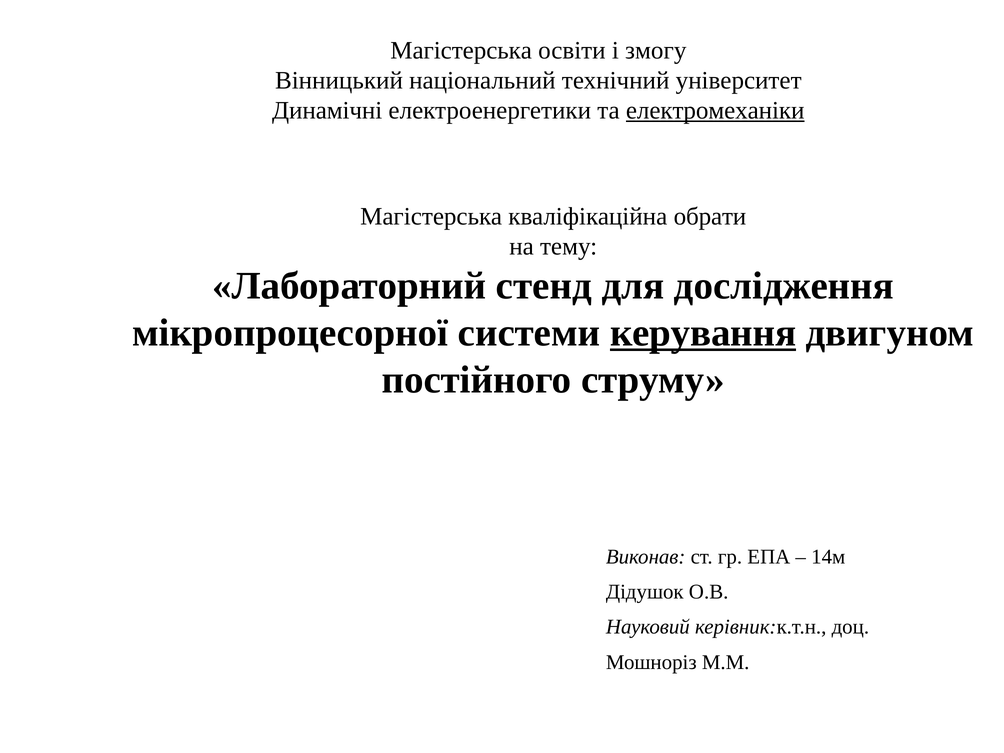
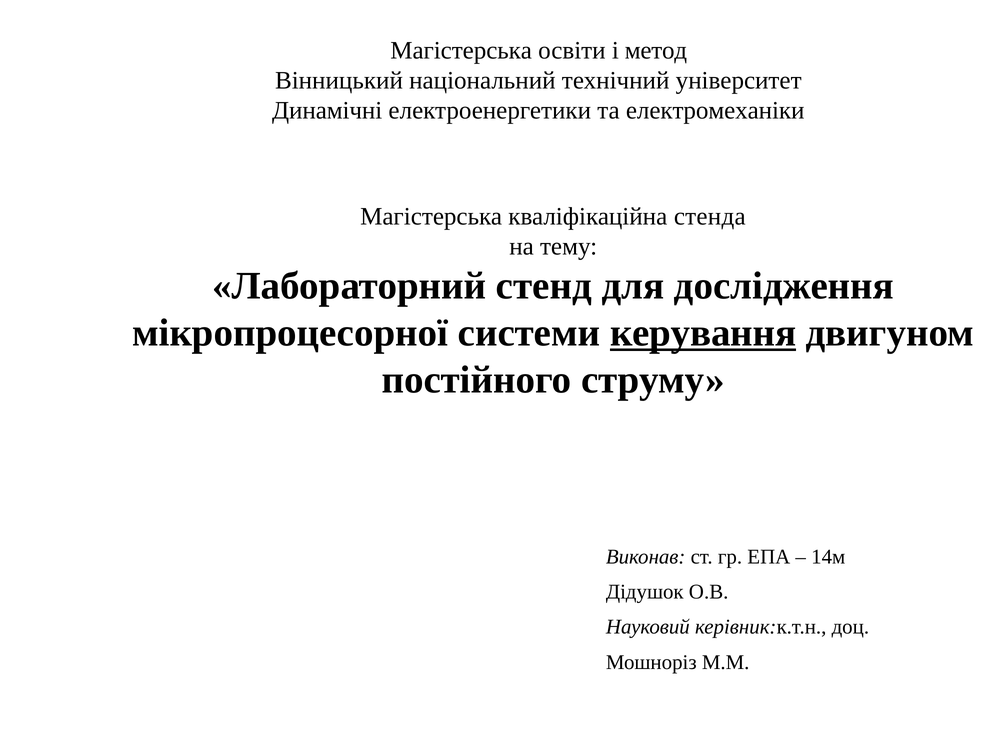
змогу: змогу -> метод (656, 50)
електромеханіки underline: present -> none (715, 111)
обрати: обрати -> стенда (710, 216)
